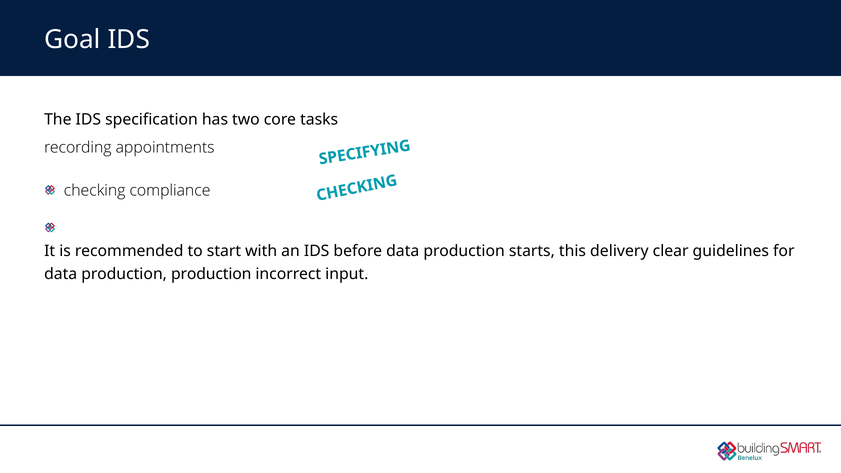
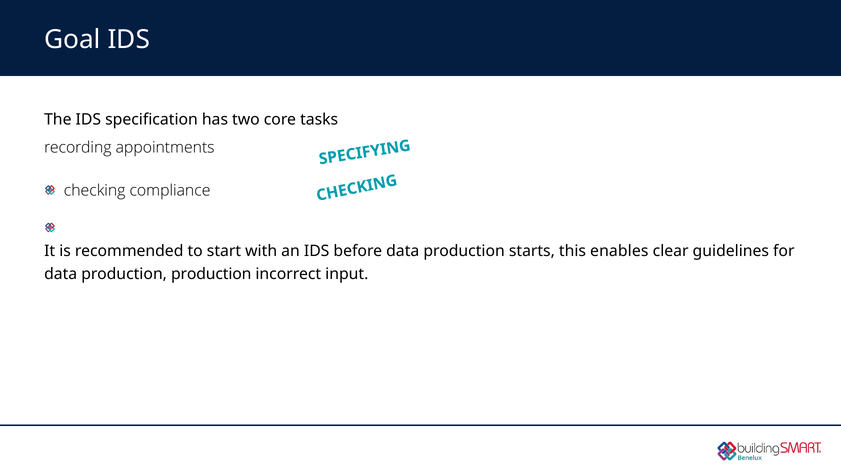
delivery: delivery -> enables (619, 251)
